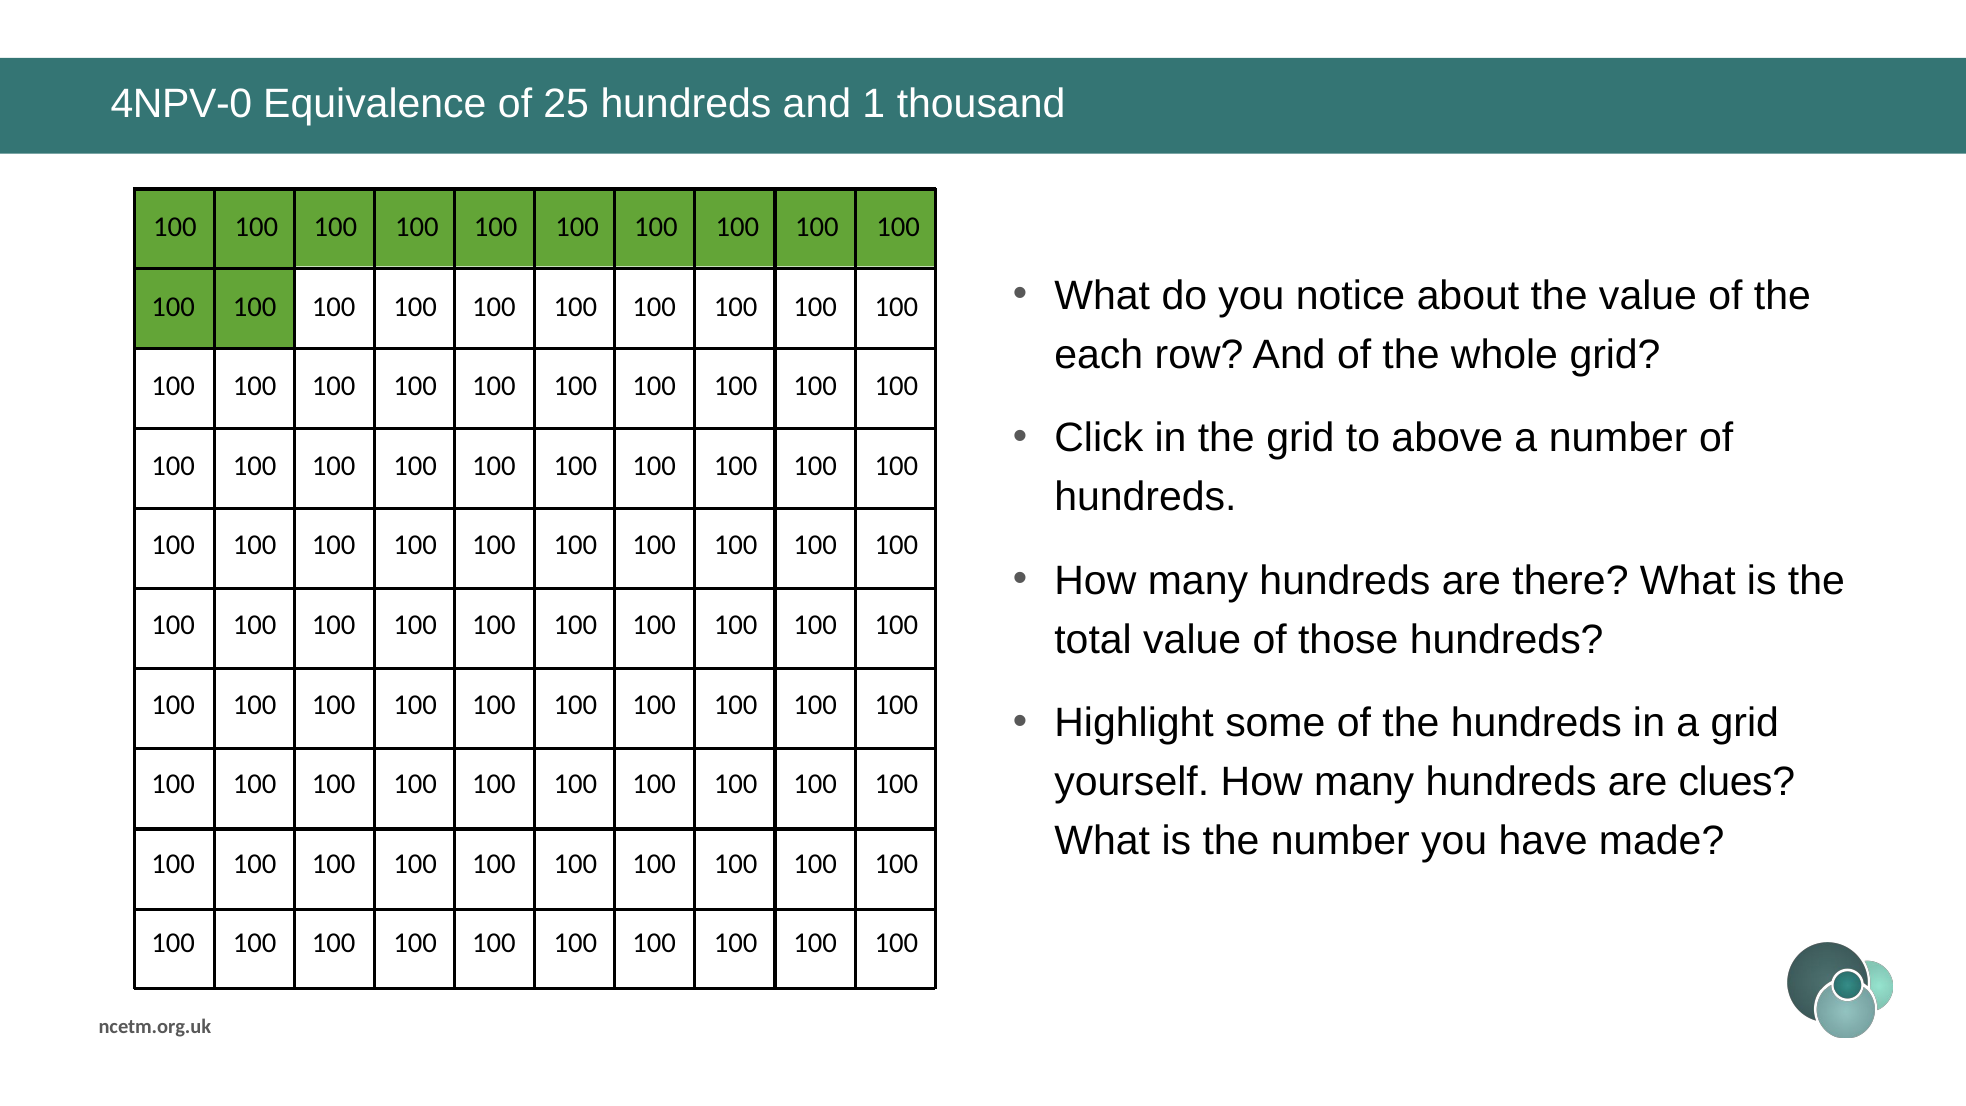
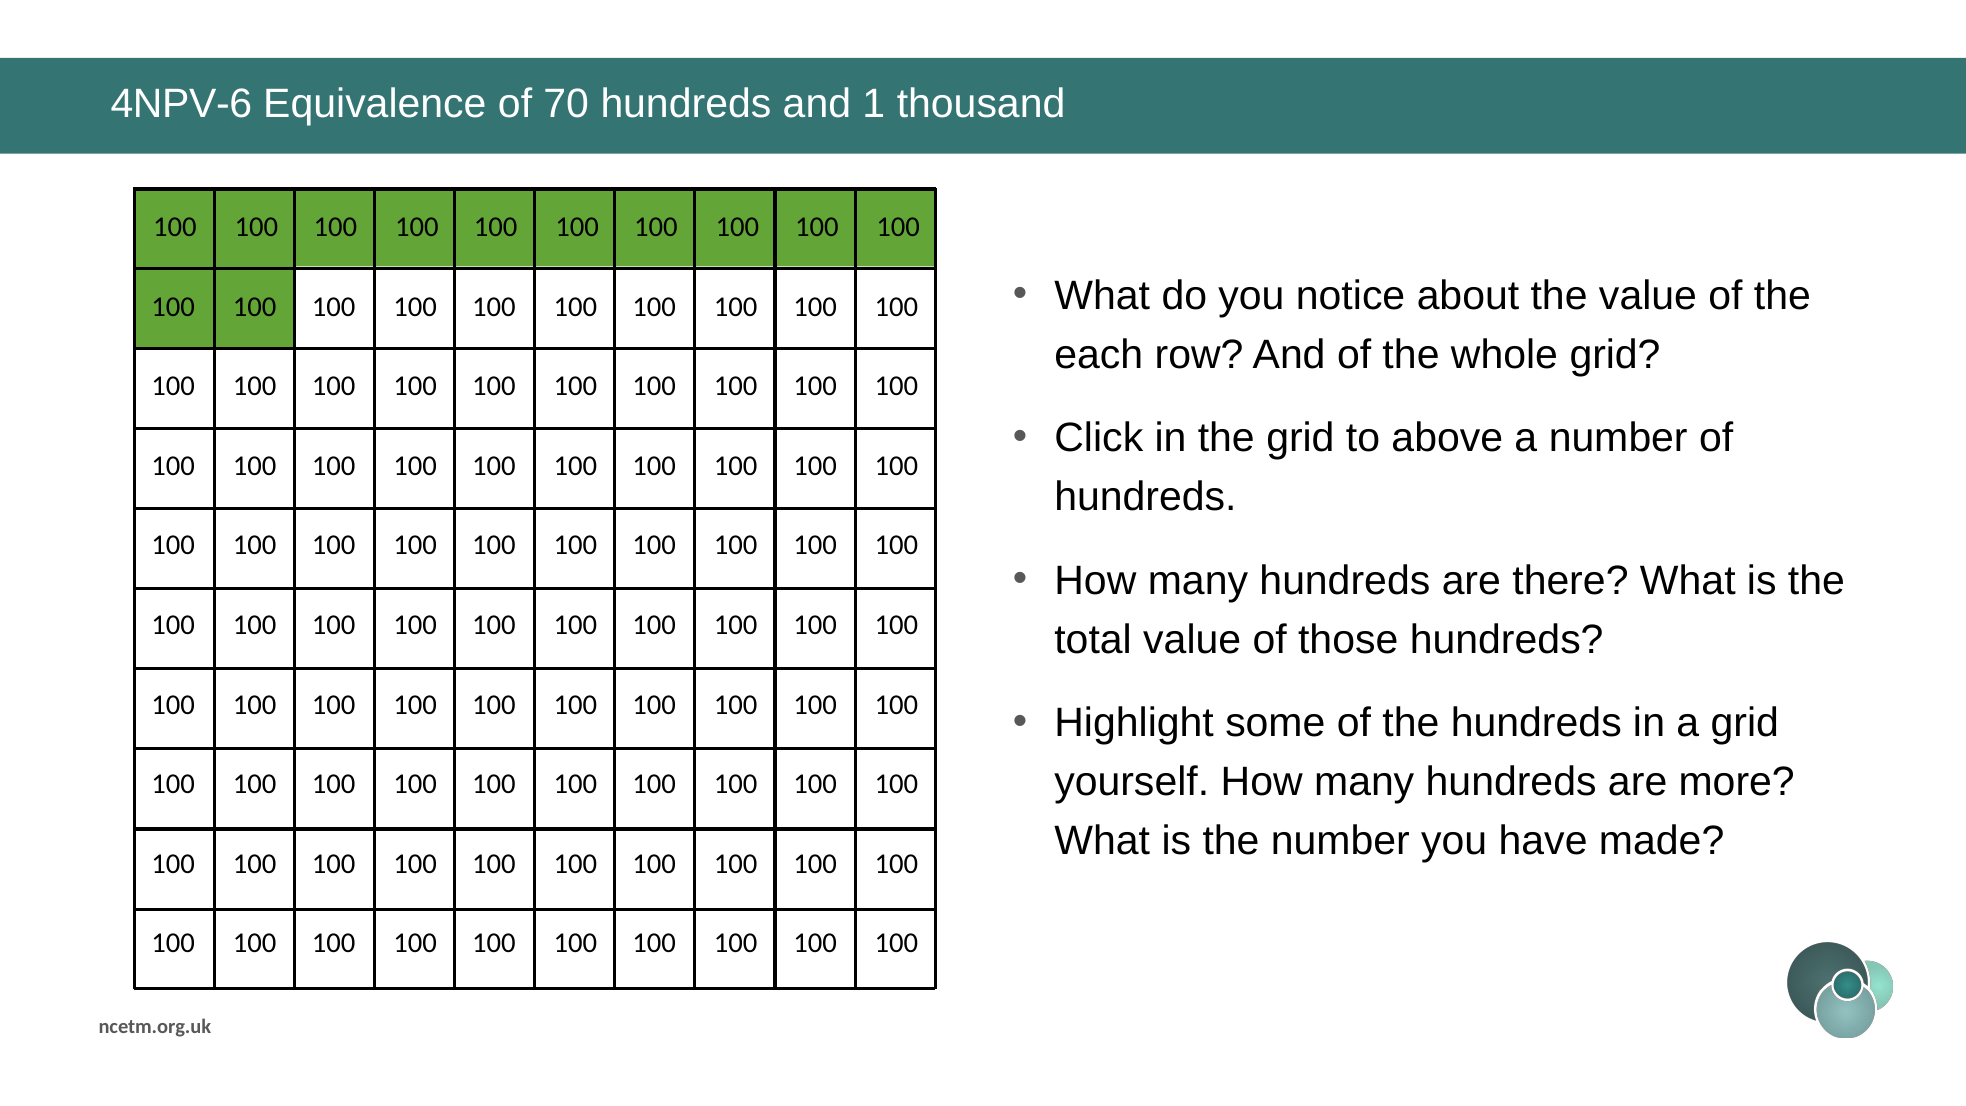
4NPV-0: 4NPV-0 -> 4NPV-6 (181, 104)
25: 25 -> 70 (566, 104)
clues: clues -> more (1737, 782)
